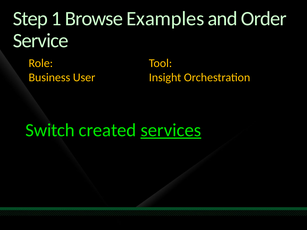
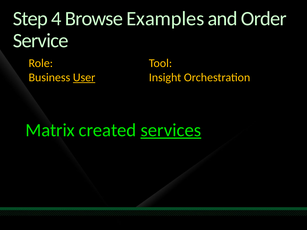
1: 1 -> 4 (56, 19)
User underline: none -> present (84, 78)
Switch: Switch -> Matrix (50, 130)
